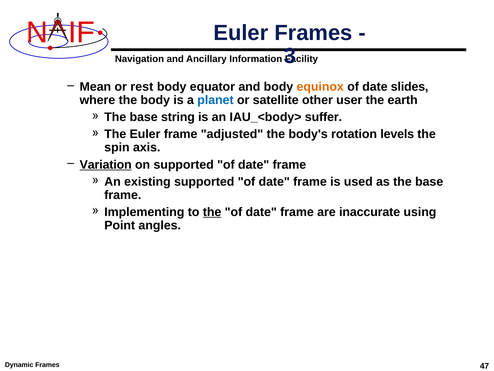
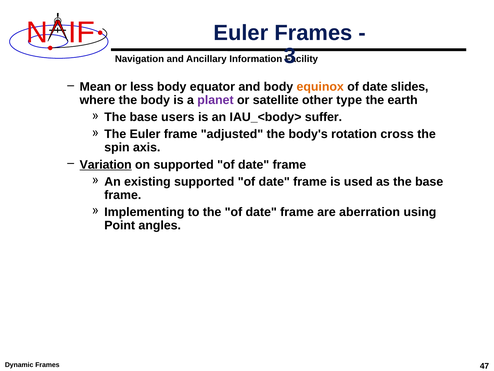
rest: rest -> less (142, 87)
planet colour: blue -> purple (215, 100)
user: user -> type (349, 100)
string: string -> users (178, 117)
levels: levels -> cross (397, 134)
the underline: present -> none (212, 212)
inaccurate: inaccurate -> aberration (370, 212)
